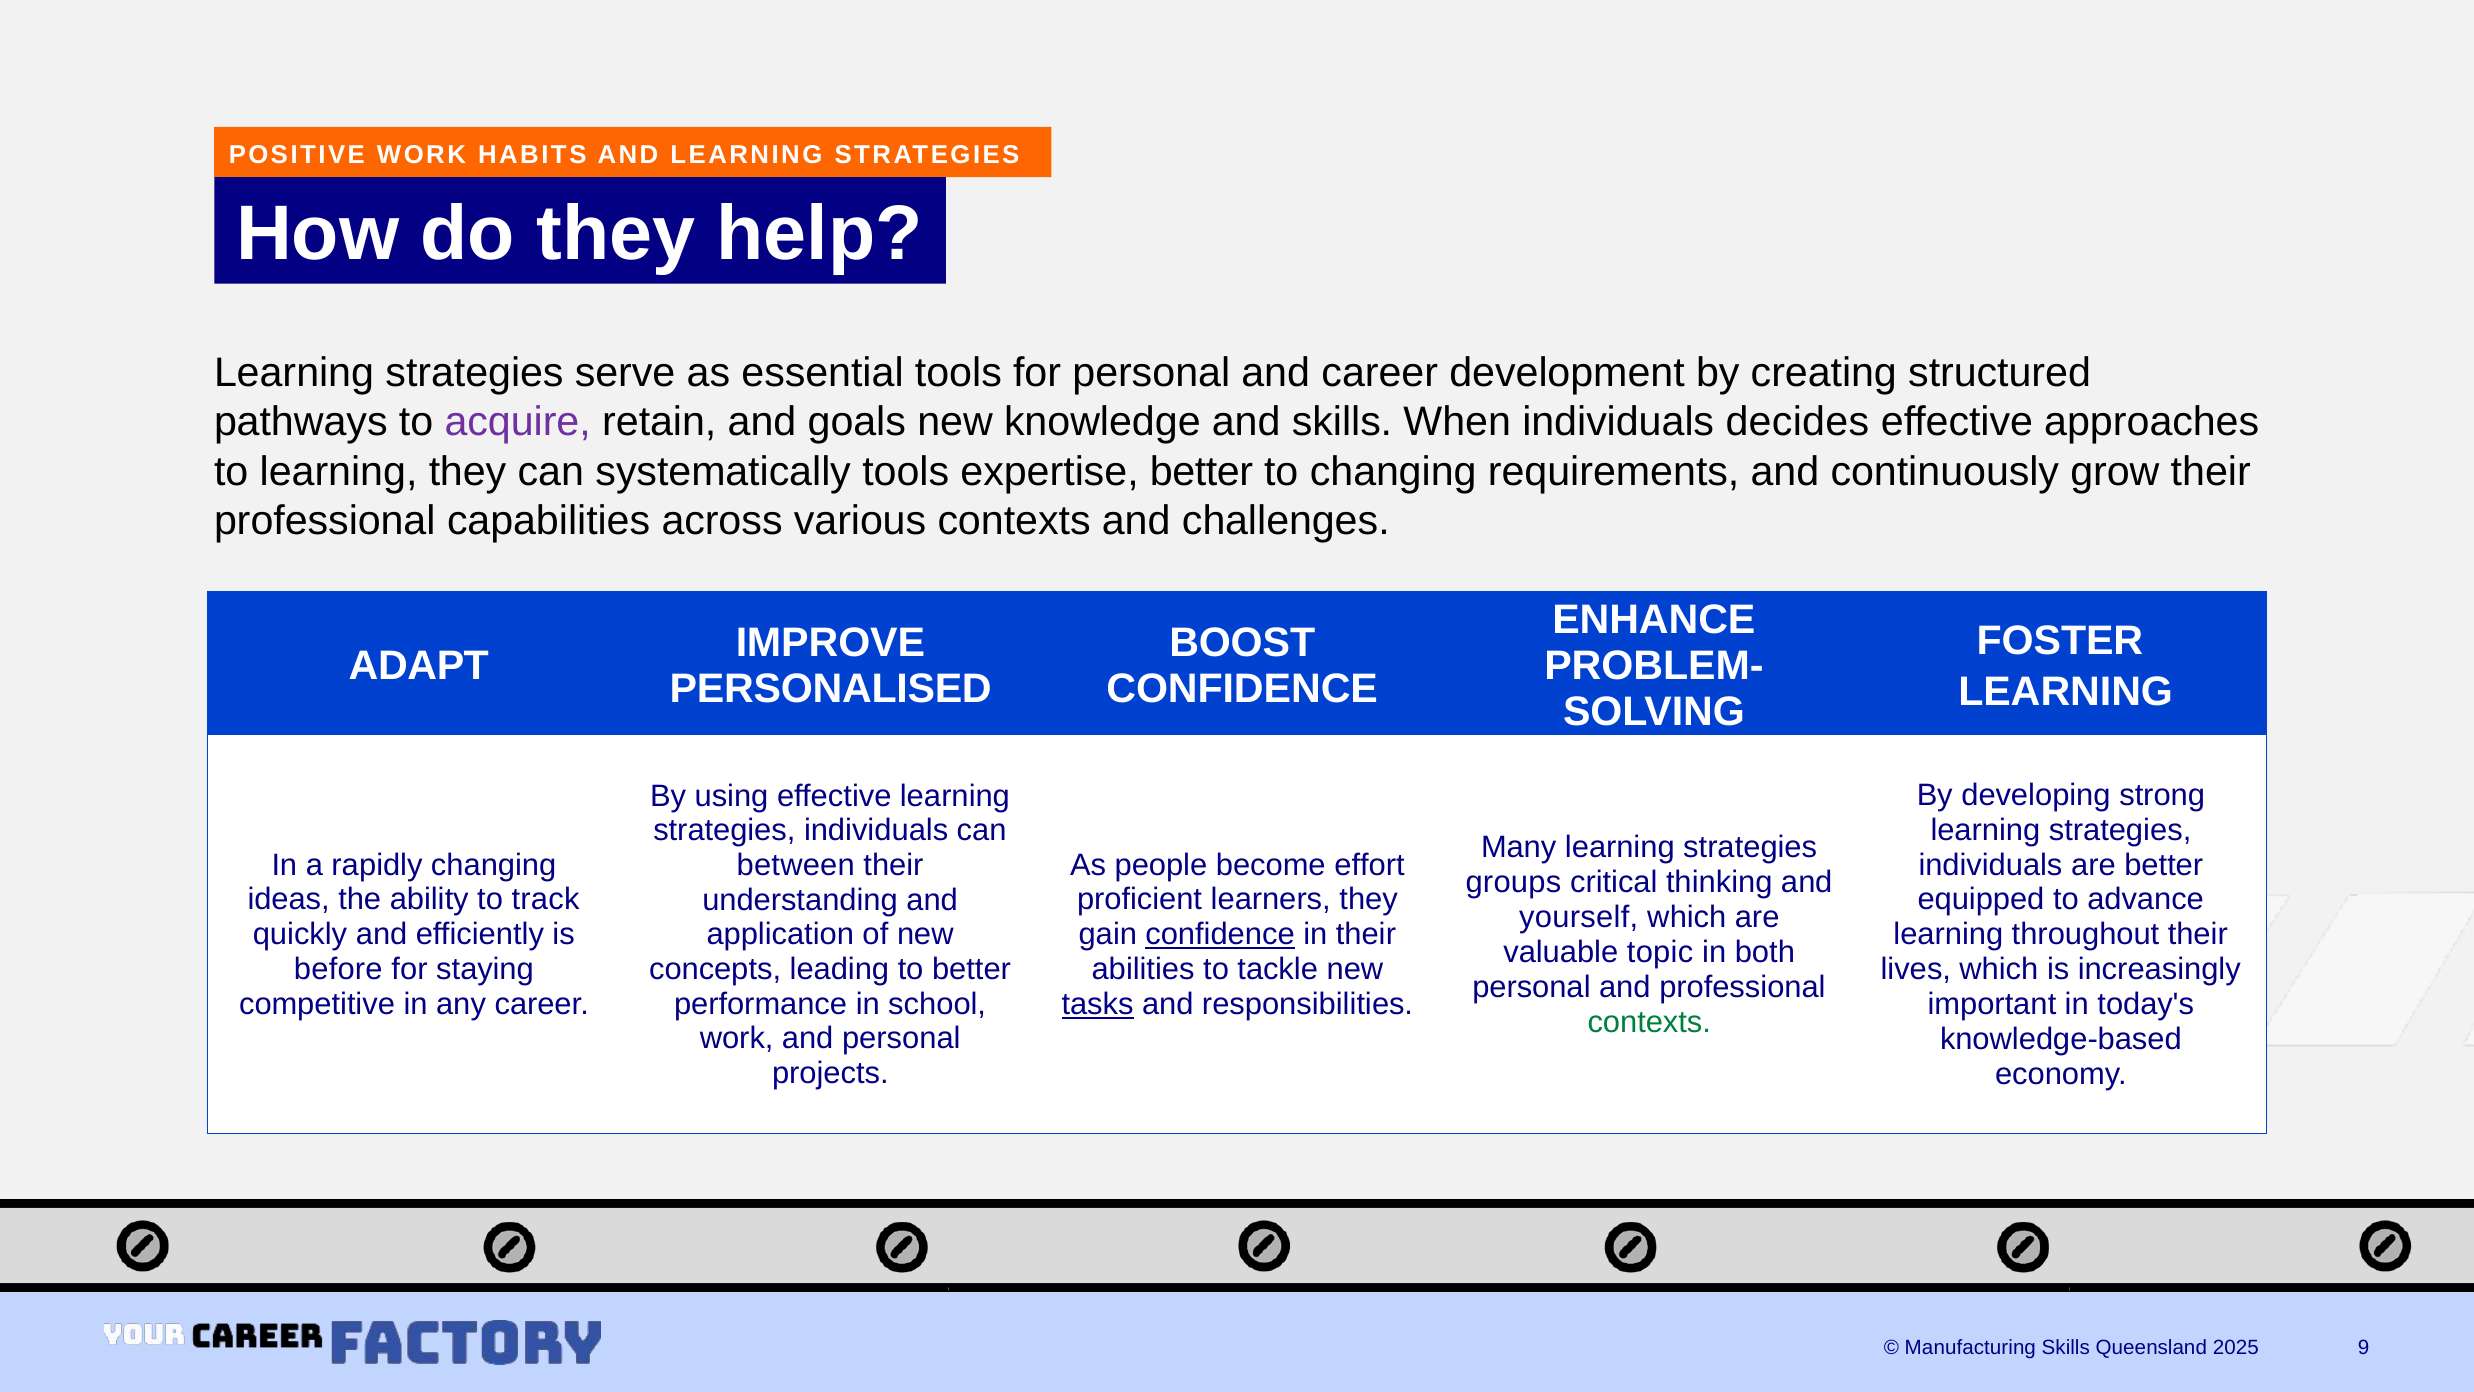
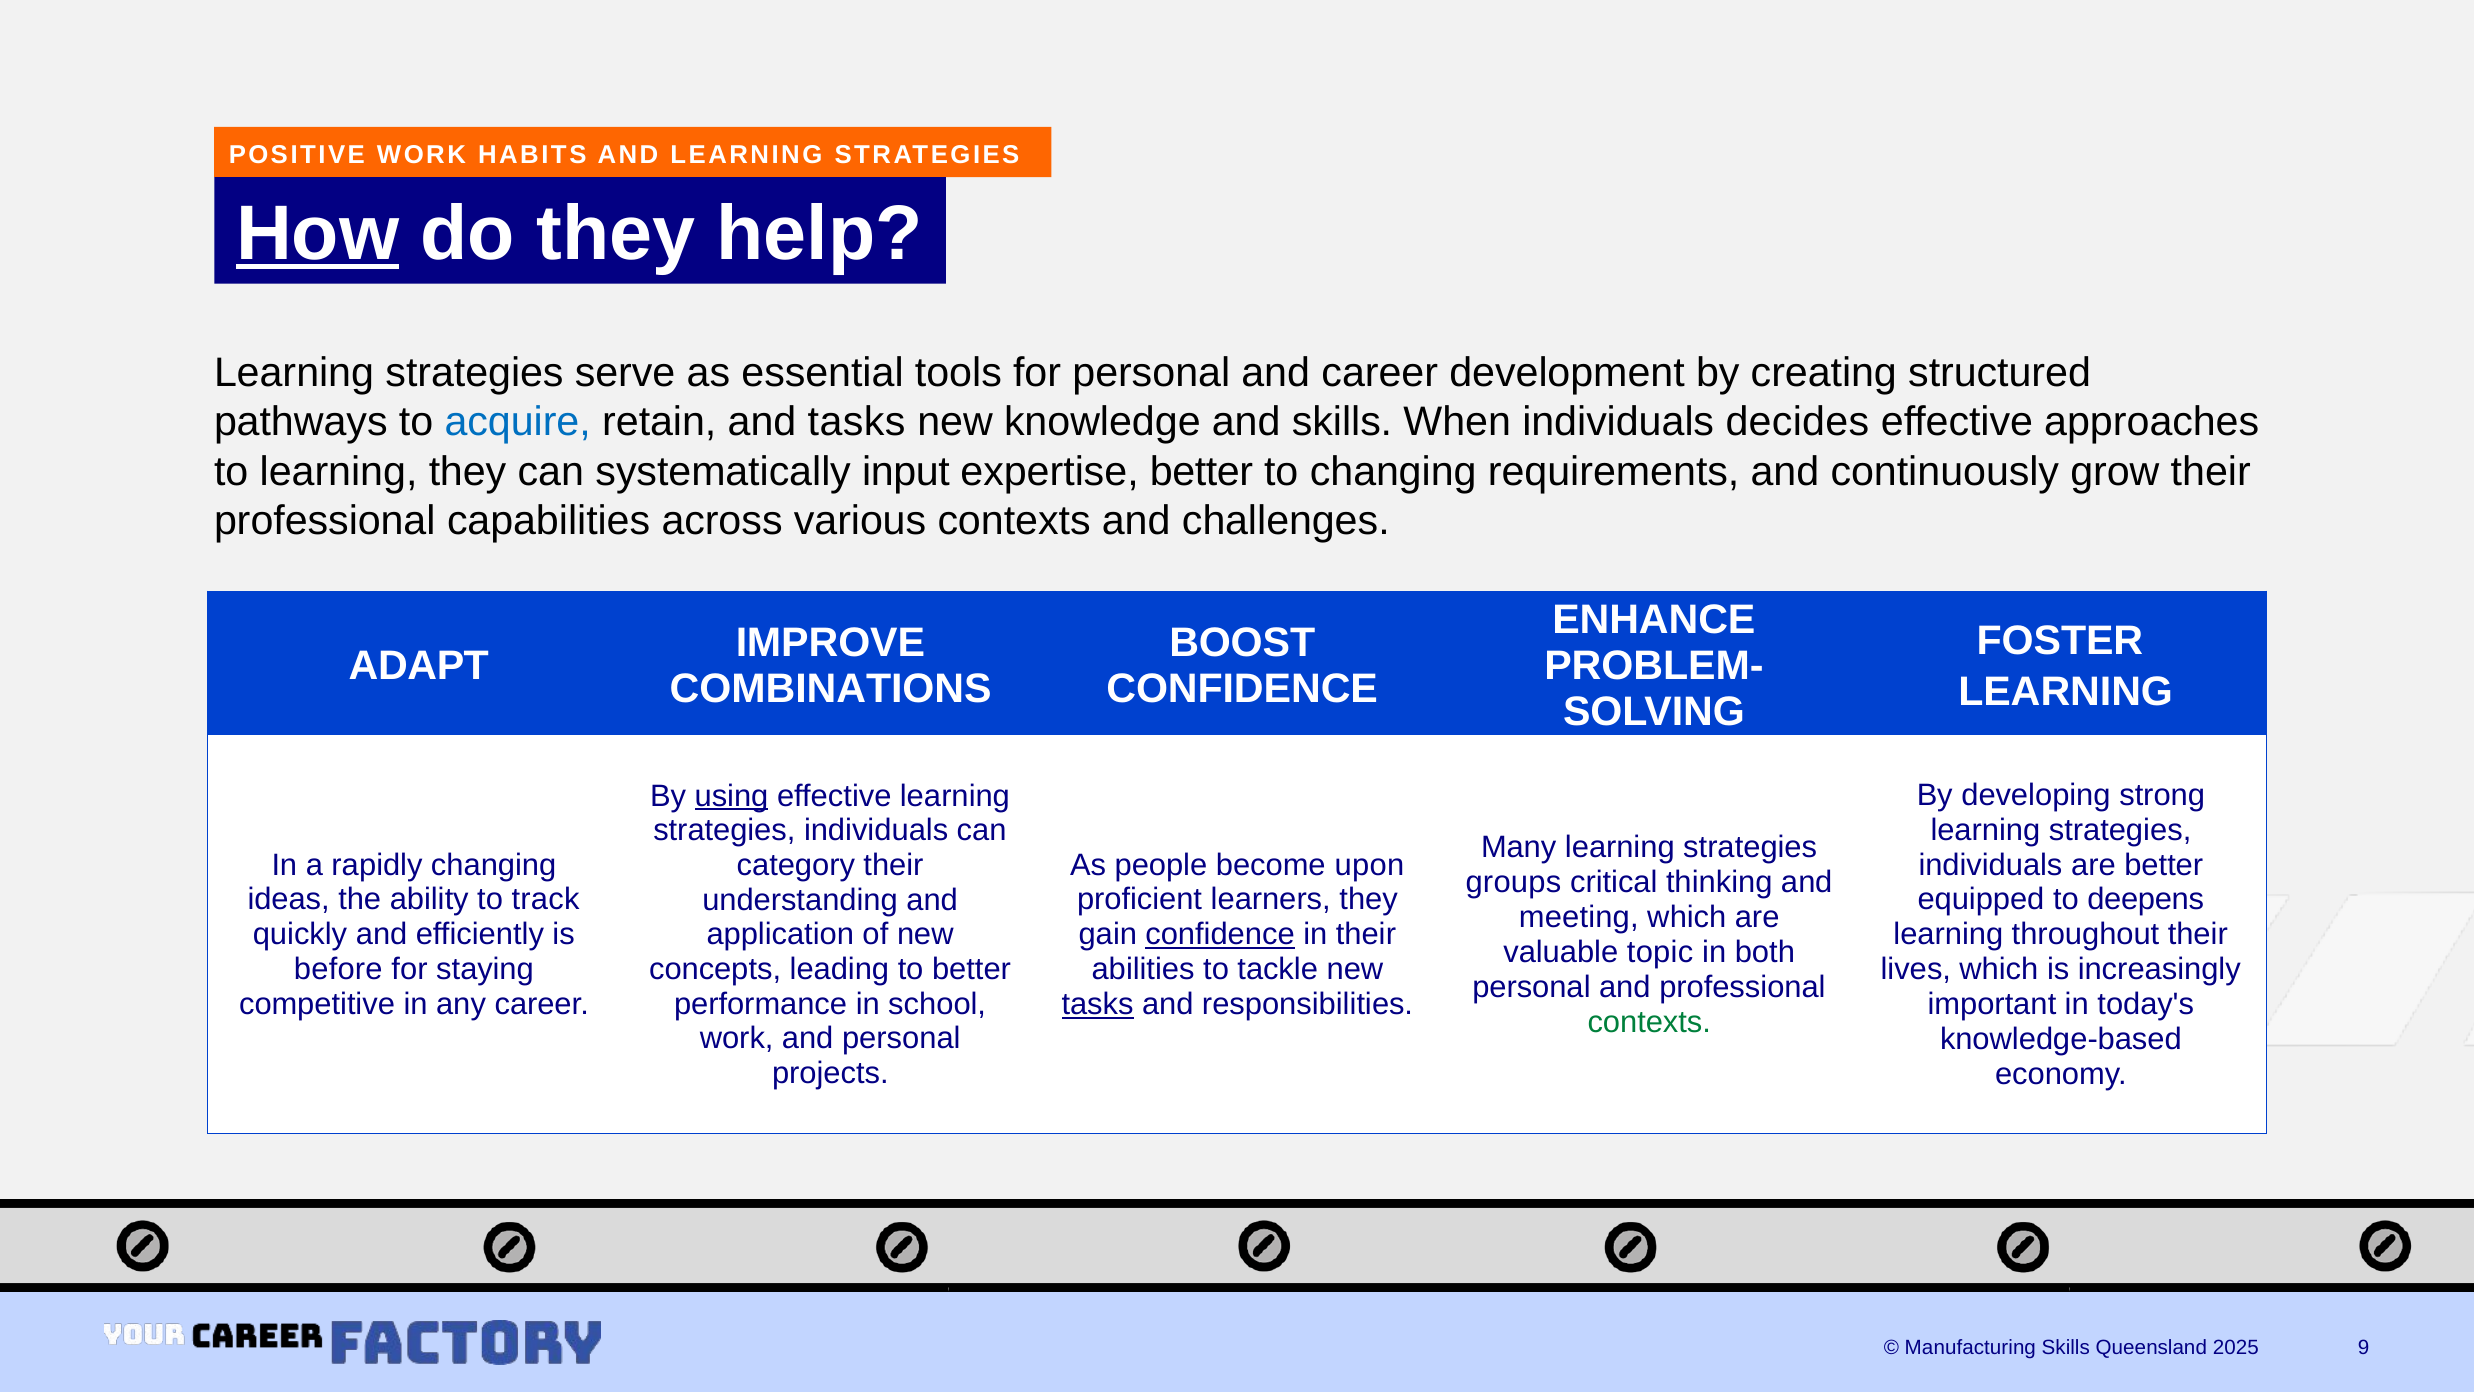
How underline: none -> present (318, 233)
acquire colour: purple -> blue (518, 422)
and goals: goals -> tasks (857, 422)
systematically tools: tools -> input (906, 471)
PERSONALISED: PERSONALISED -> COMBINATIONS (831, 689)
using underline: none -> present (732, 796)
effort: effort -> upon (1369, 865)
between: between -> category (796, 865)
advance: advance -> deepens (2146, 899)
yourself: yourself -> meeting (1579, 917)
